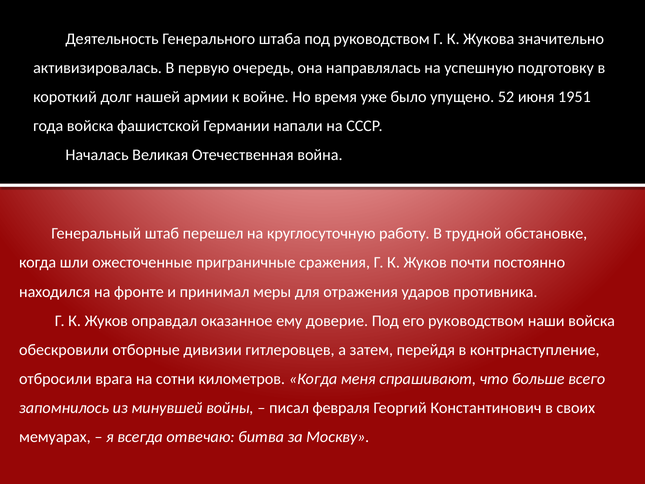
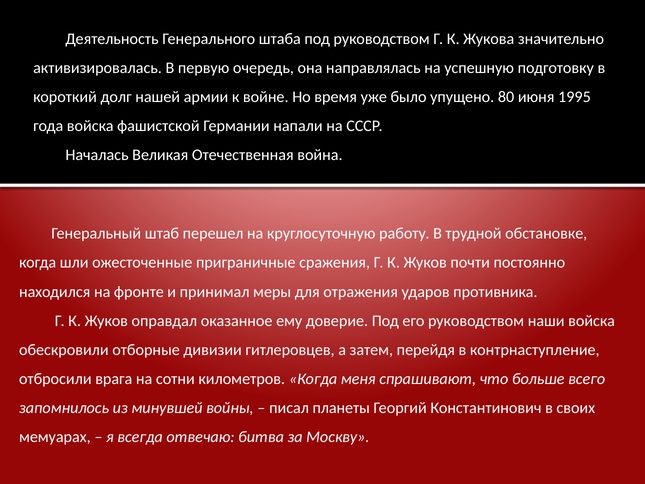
52: 52 -> 80 (506, 97)
1951: 1951 -> 1995 (574, 97)
февраля: февраля -> планеты (341, 408)
